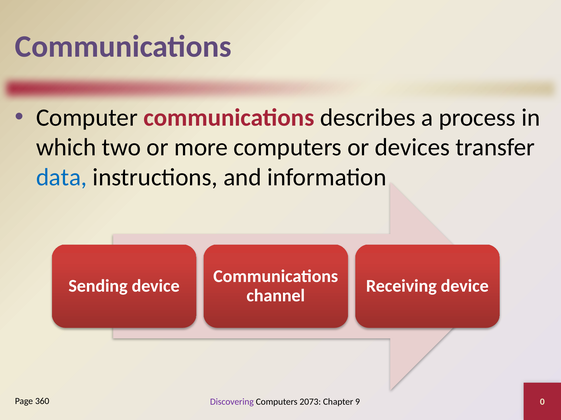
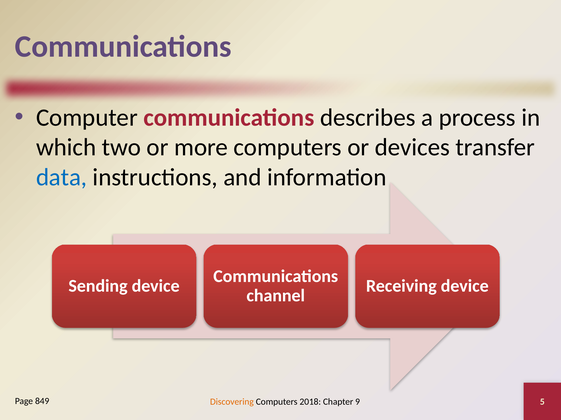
360: 360 -> 849 (42, 402)
Discovering colour: purple -> orange (232, 403)
2073: 2073 -> 2018 (310, 403)
0: 0 -> 5 (542, 403)
